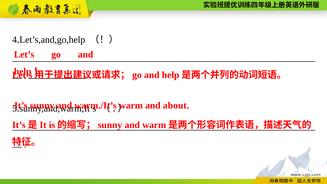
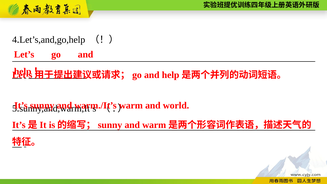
about: about -> world (176, 106)
